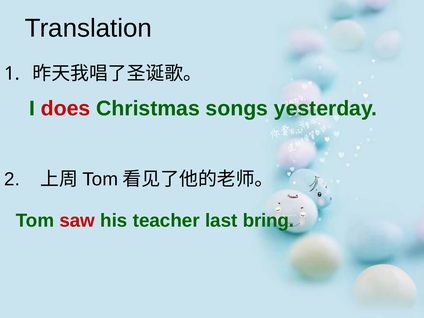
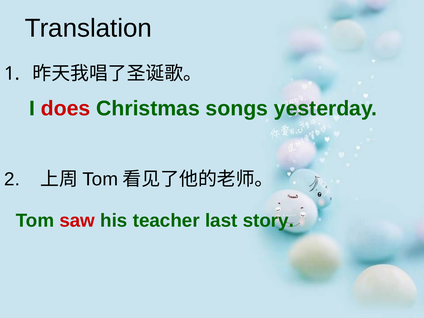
bring: bring -> story (268, 220)
